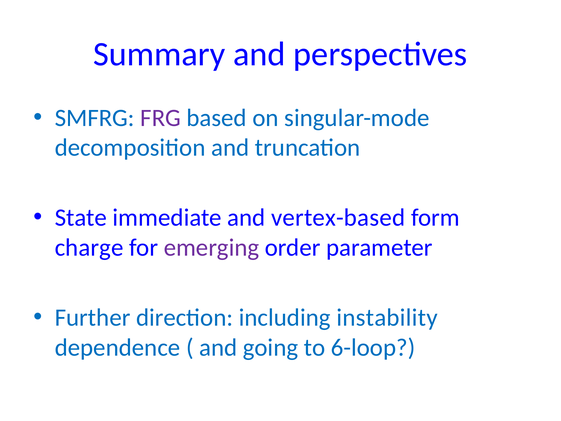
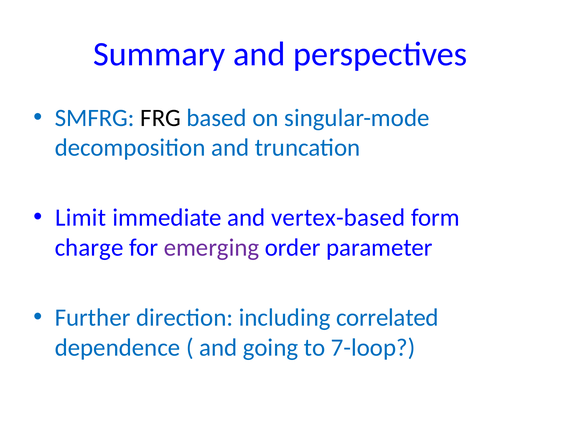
FRG colour: purple -> black (161, 118)
State: State -> Limit (81, 218)
instability: instability -> correlated (387, 317)
6-loop: 6-loop -> 7-loop (373, 347)
